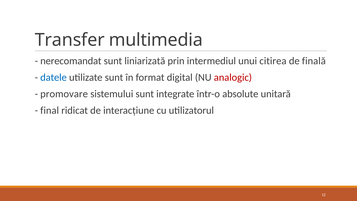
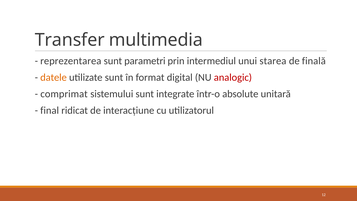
nerecomandat: nerecomandat -> reprezentarea (71, 61)
liniarizată: liniarizată -> parametri (145, 61)
citirea: citirea -> starea (273, 61)
datele colour: blue -> orange (54, 77)
promovare: promovare -> comprimat (64, 94)
